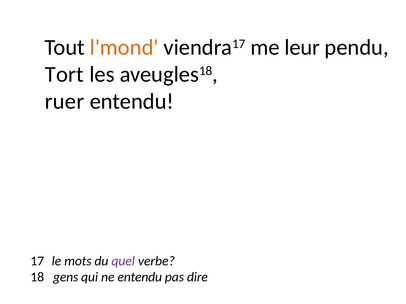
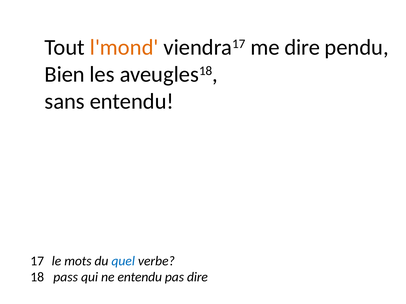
me leur: leur -> dire (302, 48)
Tort: Tort -> Bien (65, 75)
ruer: ruer -> sans (65, 102)
quel colour: purple -> blue (123, 261)
gens: gens -> pass (66, 278)
